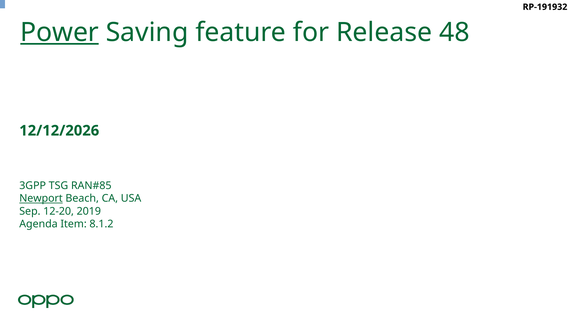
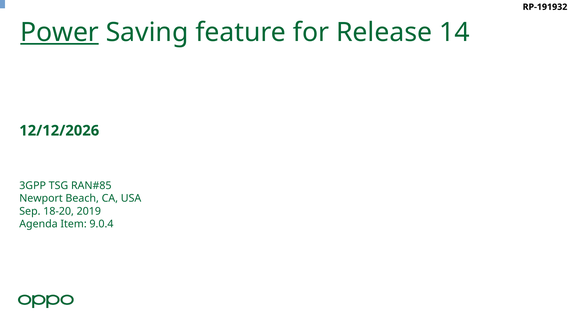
48: 48 -> 14 (454, 32)
Newport underline: present -> none (41, 199)
12-20: 12-20 -> 18-20 (59, 212)
8.1.2: 8.1.2 -> 9.0.4 (101, 224)
